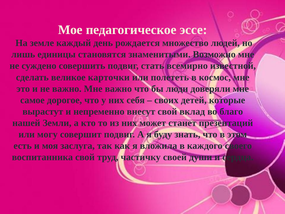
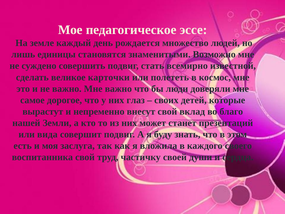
себя: себя -> глаз (136, 100)
могу: могу -> вида (47, 134)
